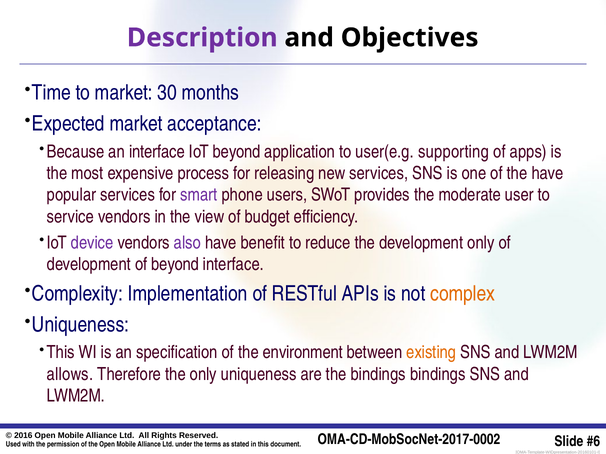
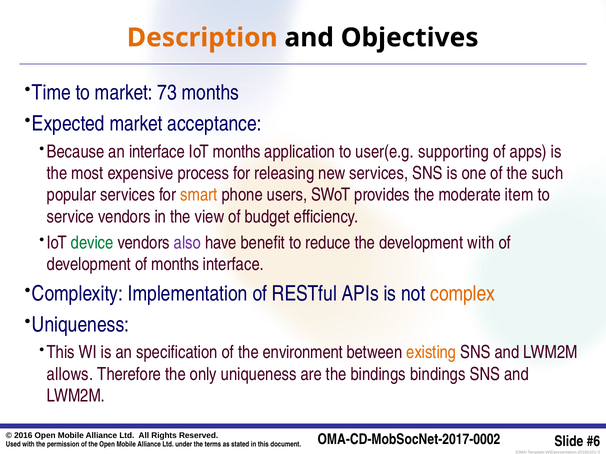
Description colour: purple -> orange (202, 38)
30: 30 -> 73 (167, 93)
IoT beyond: beyond -> months (237, 152)
the have: have -> such (547, 174)
smart colour: purple -> orange (199, 195)
user: user -> item (519, 195)
device colour: purple -> green (92, 243)
development only: only -> with (481, 243)
of beyond: beyond -> months (175, 265)
